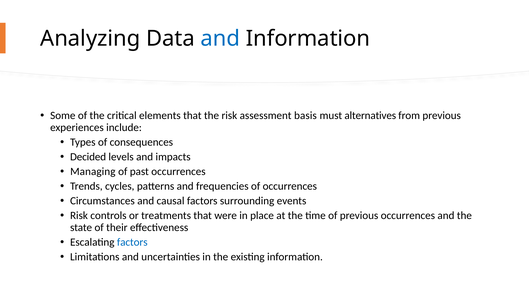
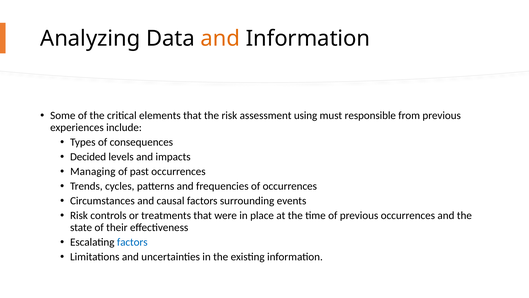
and colour: blue -> orange (220, 38)
basis: basis -> using (306, 115)
alternatives: alternatives -> responsible (370, 115)
